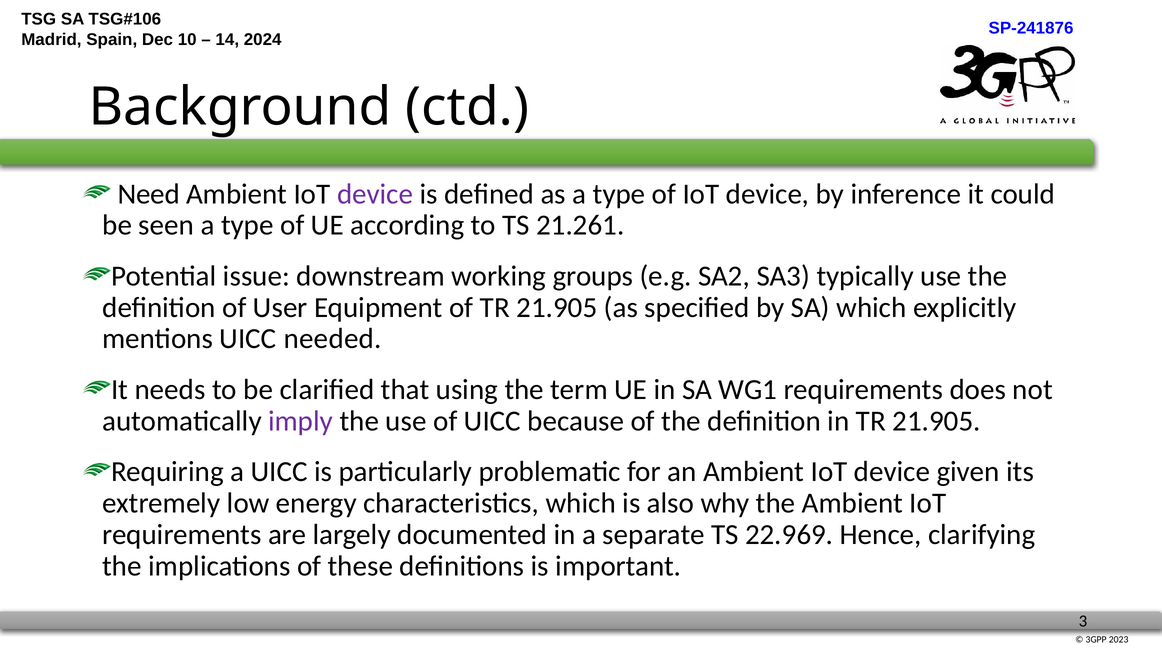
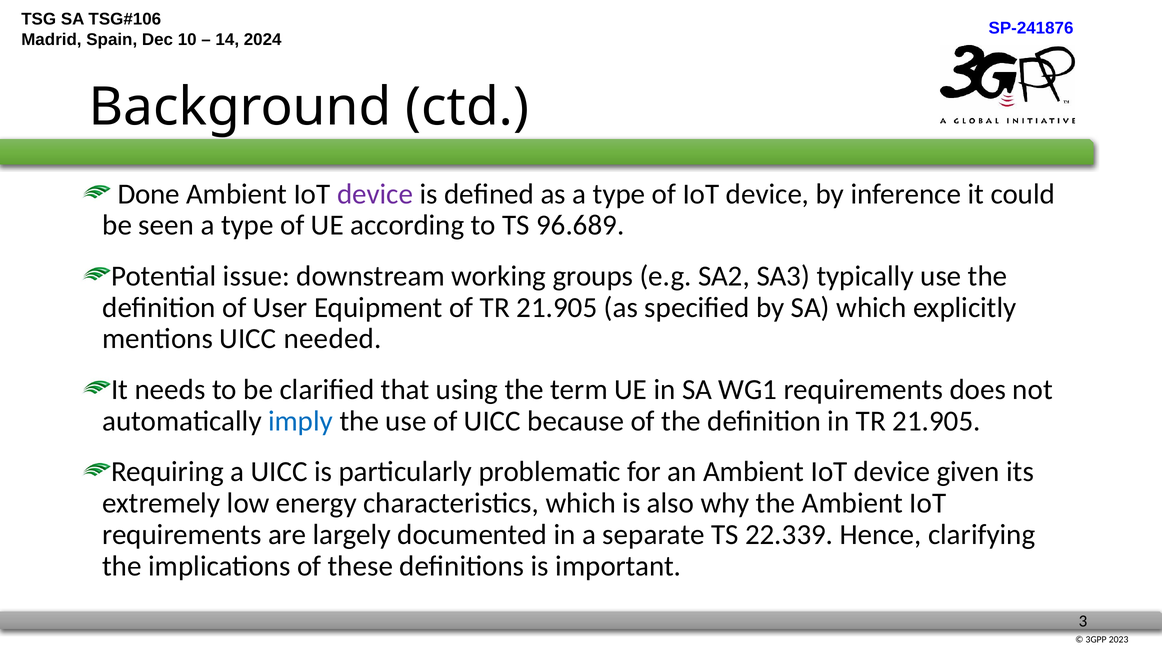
Need: Need -> Done (149, 194)
21.261: 21.261 -> 96.689 (580, 225)
imply colour: purple -> blue (301, 421)
22.969: 22.969 -> 22.339 (789, 534)
